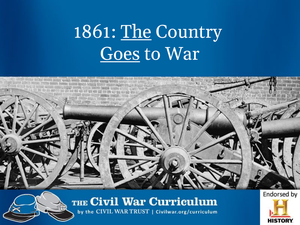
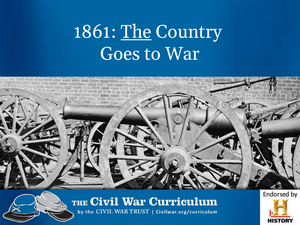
Goes underline: present -> none (120, 54)
